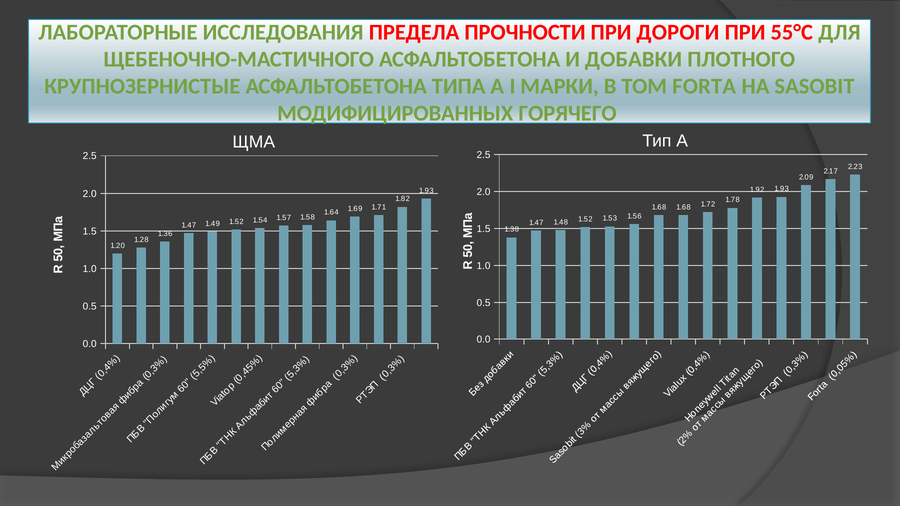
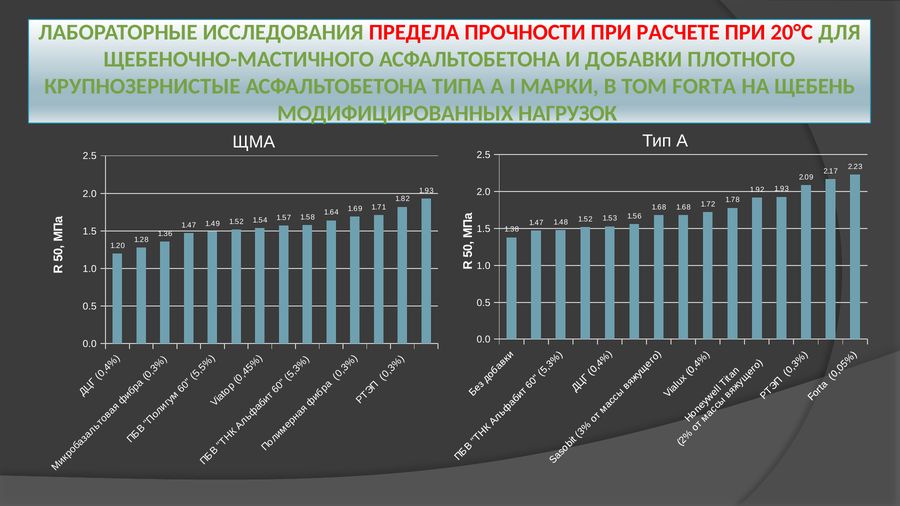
ДОРОГИ: ДОРОГИ -> РАСЧЕТЕ (678, 32)
55°С: 55°С -> 20°С (792, 32)
SASOBIT: SASOBIT -> ЩЕБЕНЬ (815, 86)
ГОРЯЧЕГО: ГОРЯЧЕГО -> НАГРУЗОК (568, 113)
